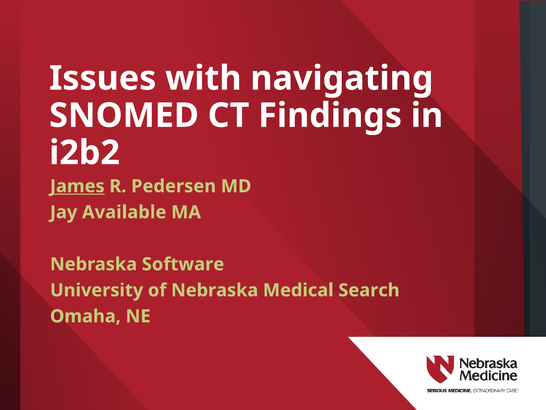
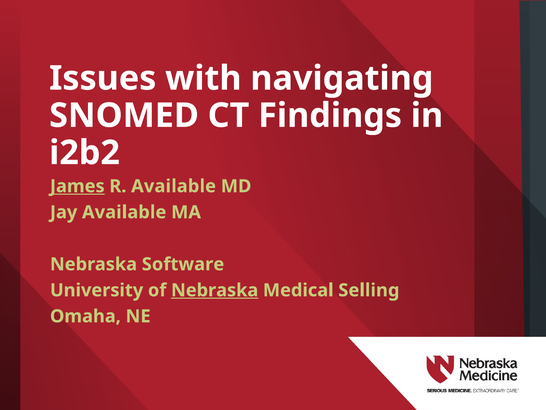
R Pedersen: Pedersen -> Available (174, 186)
Nebraska underline: none -> present (215, 290)
Search: Search -> Selling (369, 290)
